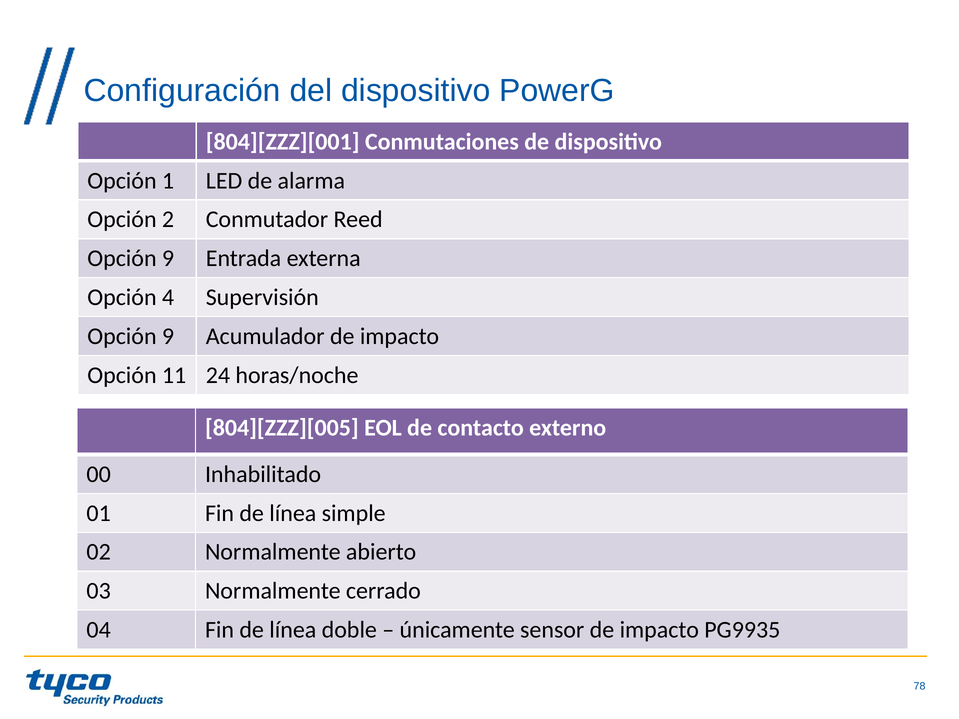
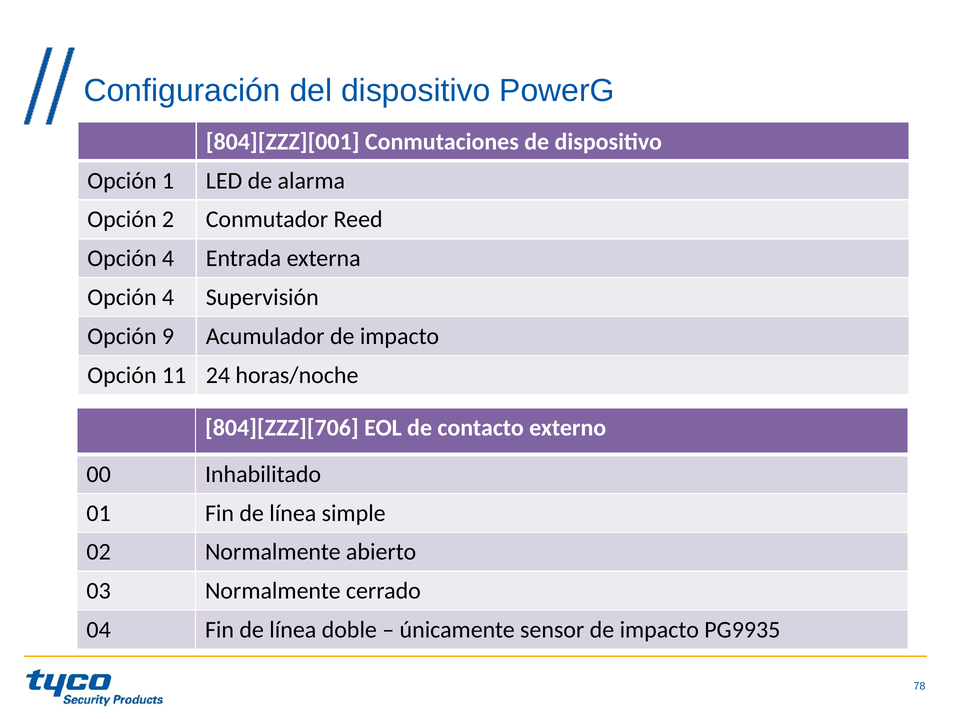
9: 9 -> 4 (168, 259)
804][ZZZ][005: 804][ZZZ][005 -> 804][ZZZ][706 (282, 428)
